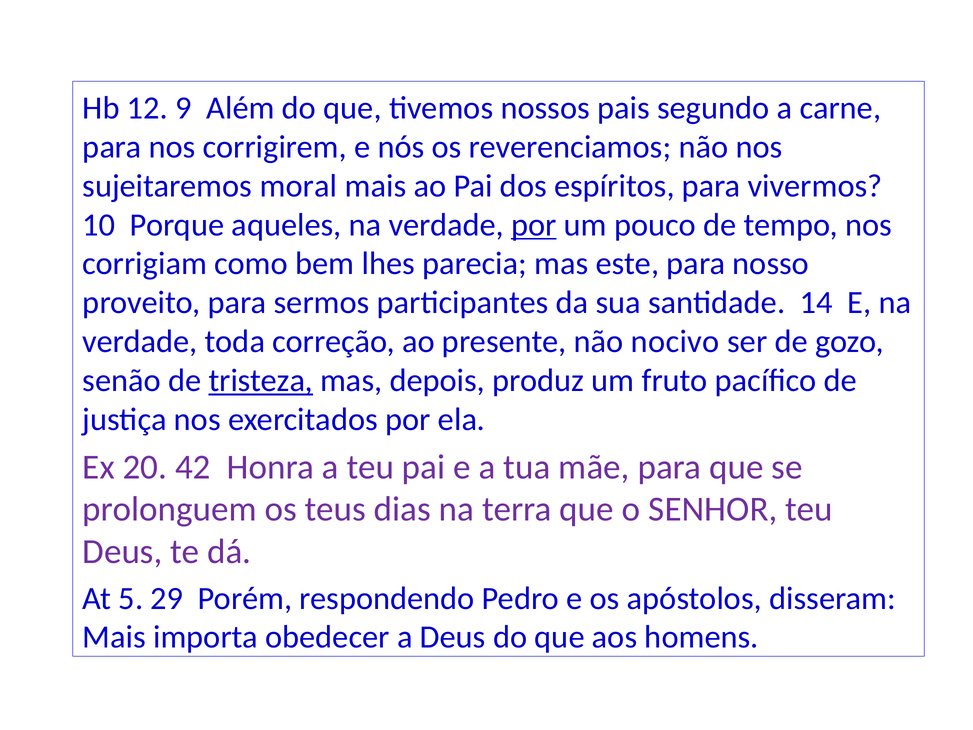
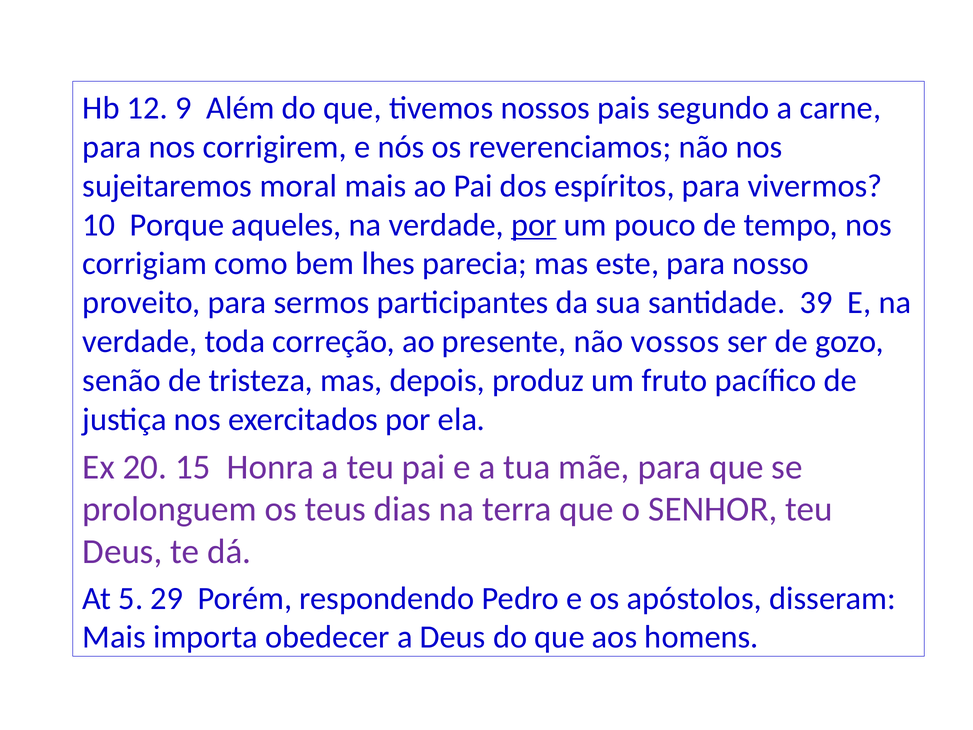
14: 14 -> 39 (816, 303)
nocivo: nocivo -> vossos (675, 341)
tristeza underline: present -> none (261, 380)
42: 42 -> 15 (193, 467)
